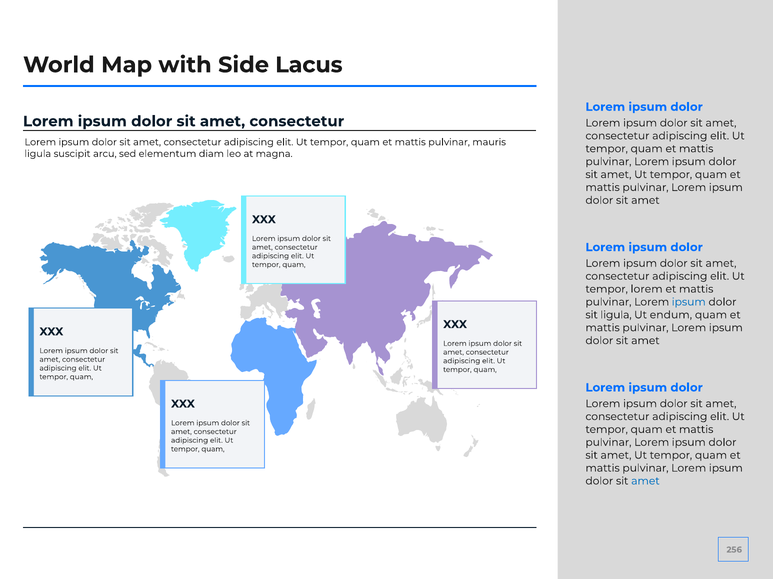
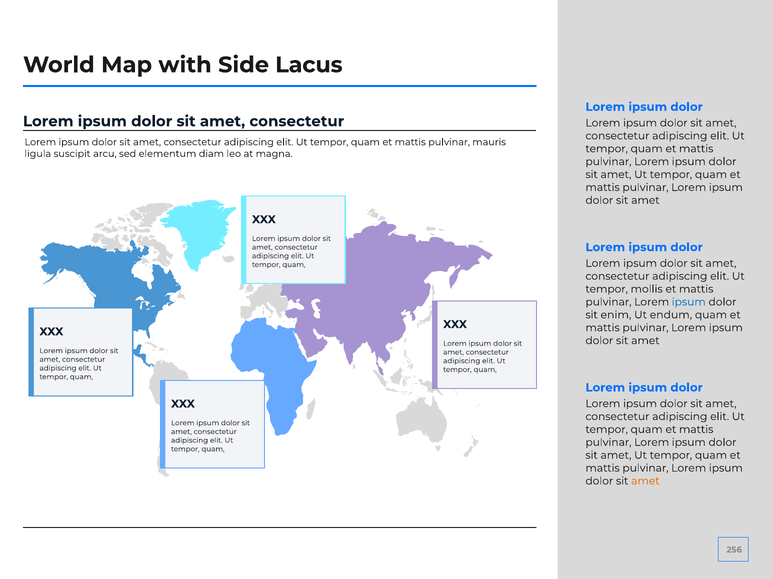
tempor lorem: lorem -> mollis (647, 289)
sit ligula: ligula -> enim (616, 315)
amet colour: blue -> orange (645, 482)
